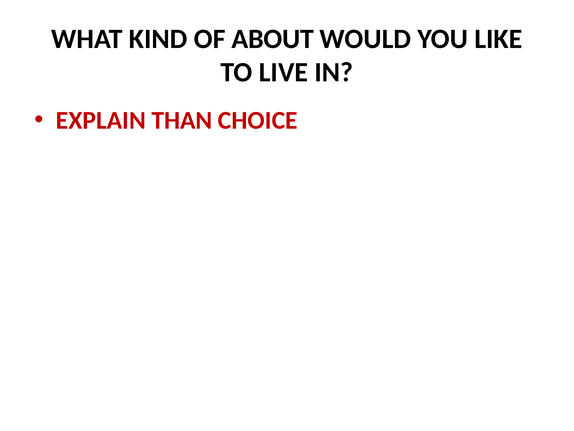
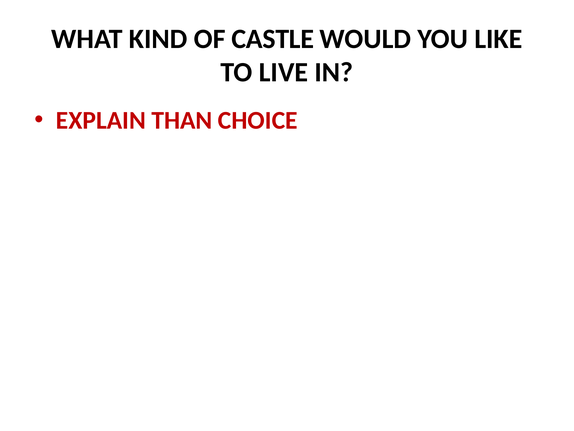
ABOUT: ABOUT -> CASTLE (273, 39)
